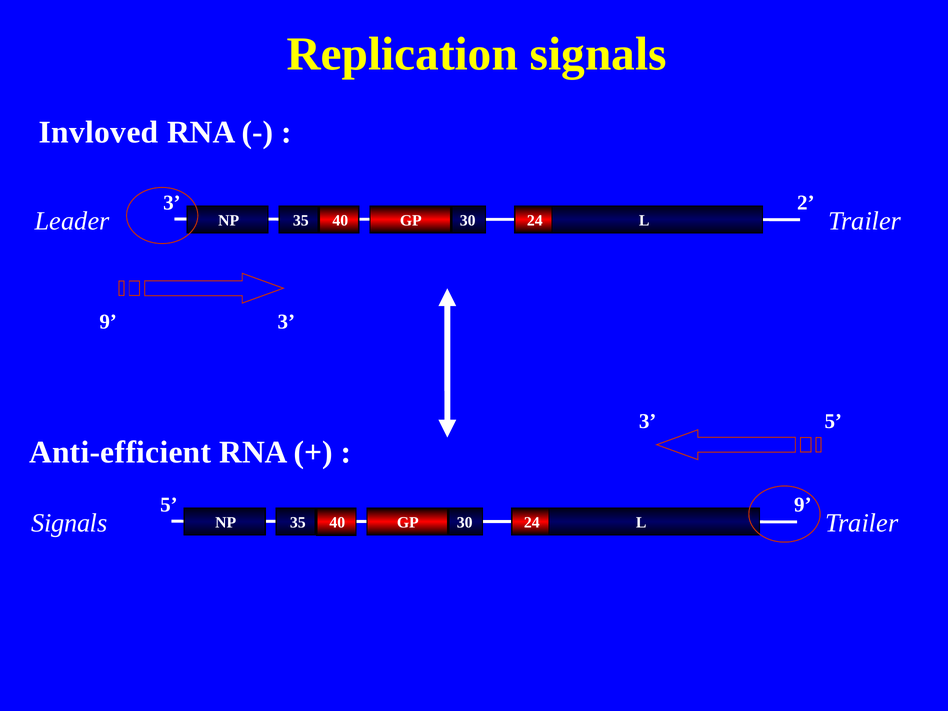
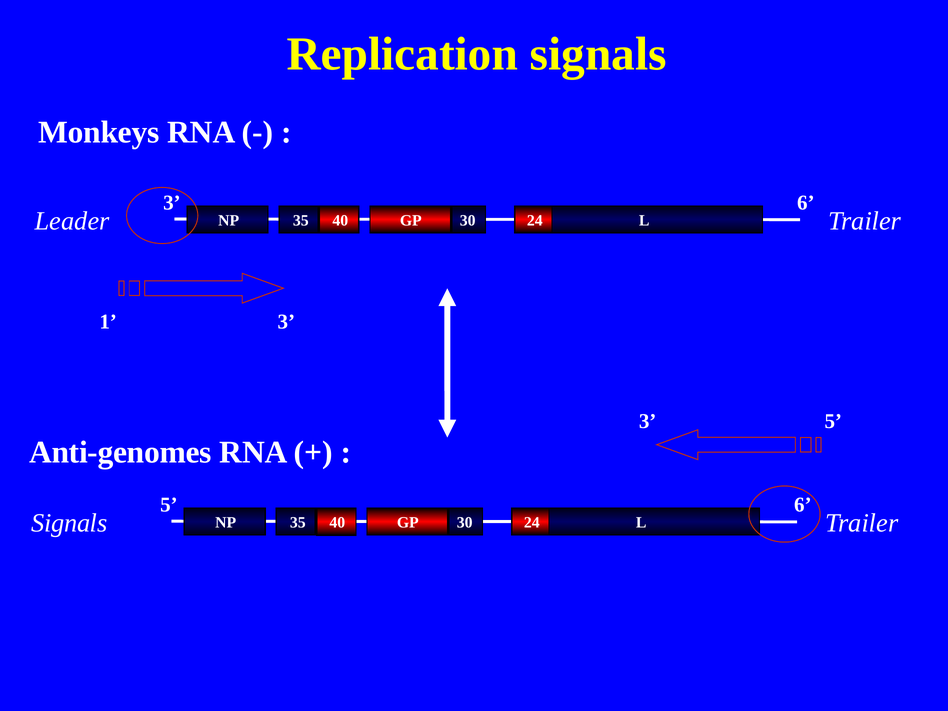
Invloved: Invloved -> Monkeys (99, 132)
2: 2 -> 6 (806, 203)
9: 9 -> 1 (108, 322)
Anti-efficient: Anti-efficient -> Anti-genomes (120, 452)
9: 9 -> 6 (803, 505)
